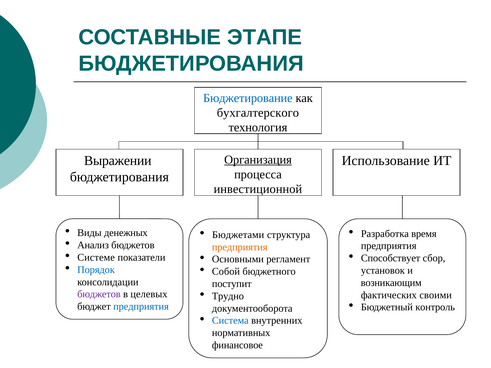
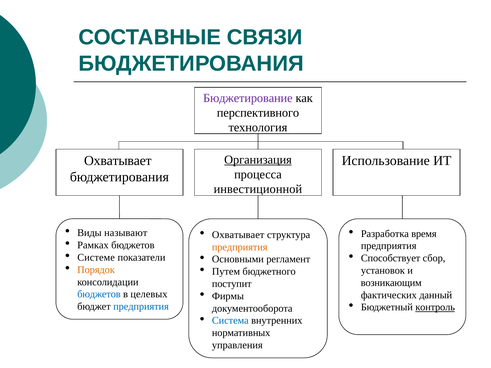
ЭТАПЕ: ЭТАПЕ -> СВЯЗИ (265, 37)
Бюджетирование colour: blue -> purple (248, 98)
бухгалтерского: бухгалтерского -> перспективного (258, 113)
Выражении: Выражении -> Охватывает (118, 161)
денежных: денежных -> называют (126, 233)
Бюджетами: Бюджетами -> Охватывает (238, 235)
Анализ: Анализ -> Рамках (93, 245)
Порядок colour: blue -> orange (96, 270)
Собой: Собой -> Путем (226, 272)
бюджетов colour: purple -> blue (99, 294)
своими: своими -> данный (436, 295)
Трудно: Трудно -> Фирмы (228, 296)
контроль underline: none -> present (435, 307)
финансовое: финансовое -> управления (237, 345)
